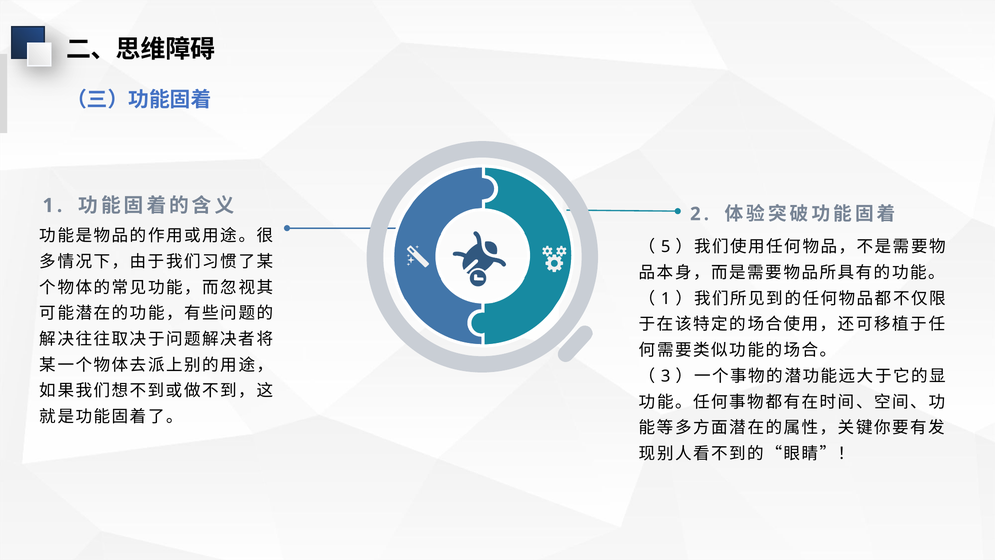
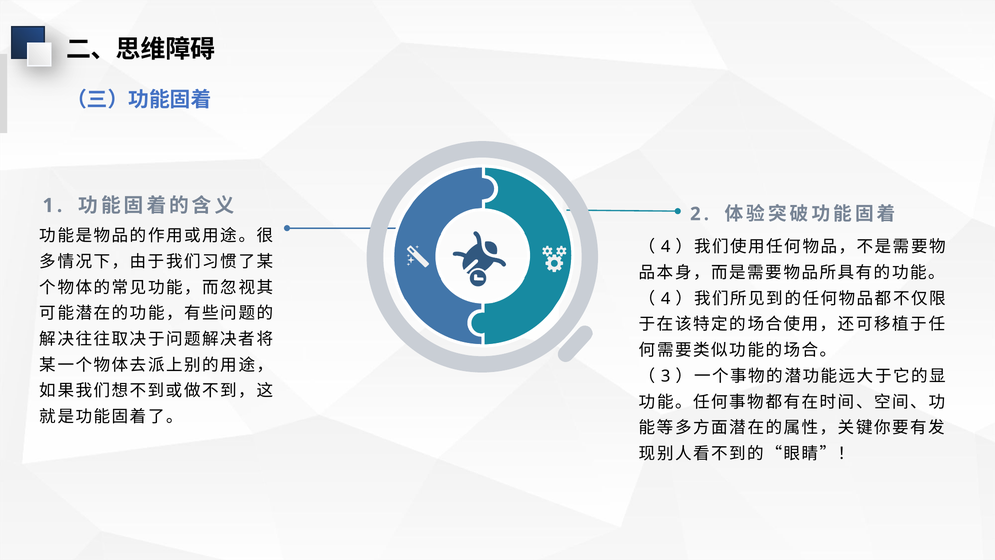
5: 5 -> 4 (666, 247)
1: 1 -> 4 (666, 298)
